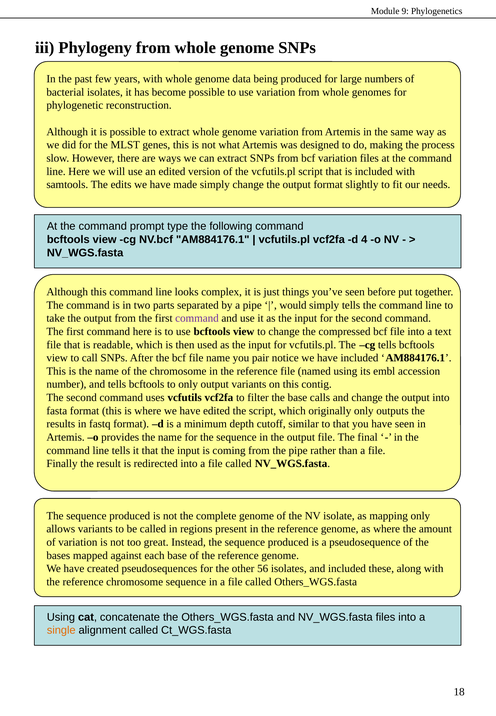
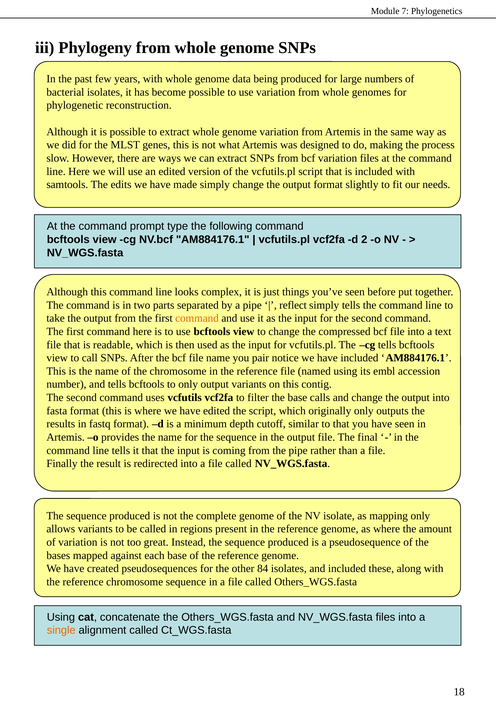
9: 9 -> 7 (405, 11)
4: 4 -> 2 (364, 240)
would: would -> reflect (293, 305)
command colour: purple -> orange (197, 318)
56: 56 -> 84 (263, 569)
